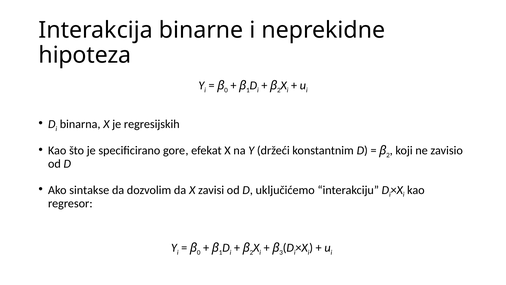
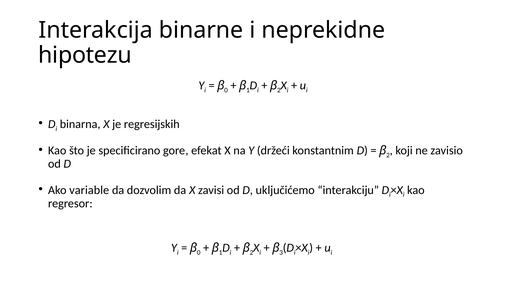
hipoteza: hipoteza -> hipotezu (85, 55)
sintakse: sintakse -> variable (89, 190)
